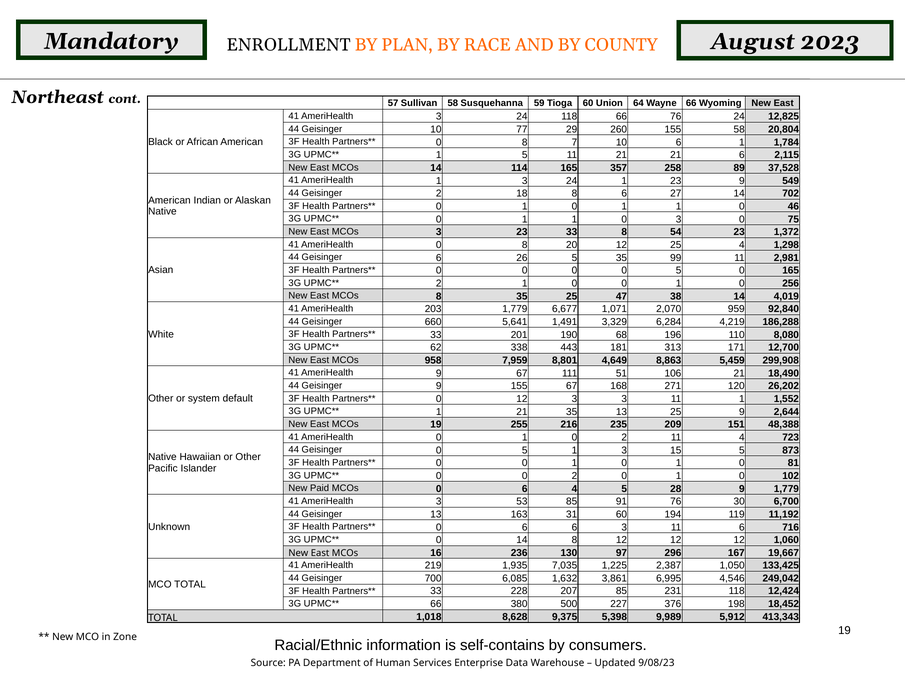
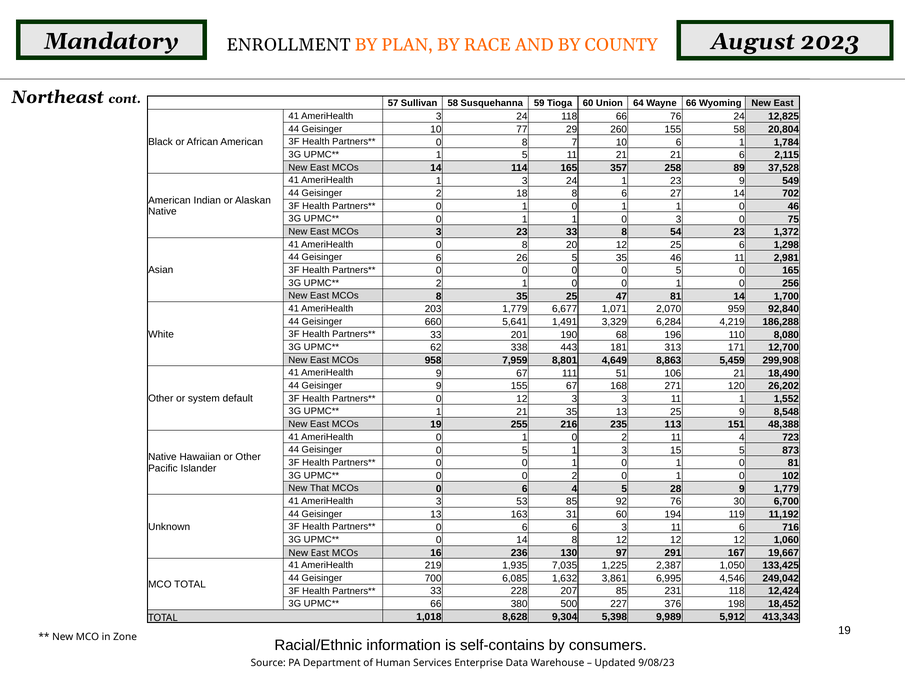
25 4: 4 -> 6 (742, 245)
35 99: 99 -> 46 (676, 258)
47 38: 38 -> 81 (676, 296)
4,019: 4,019 -> 1,700 (786, 296)
2,644: 2,644 -> 8,548 (786, 412)
209: 209 -> 113 (673, 424)
Paid: Paid -> That (320, 488)
91: 91 -> 92 (621, 501)
296: 296 -> 291 (673, 553)
9,375: 9,375 -> 9,304 (565, 616)
